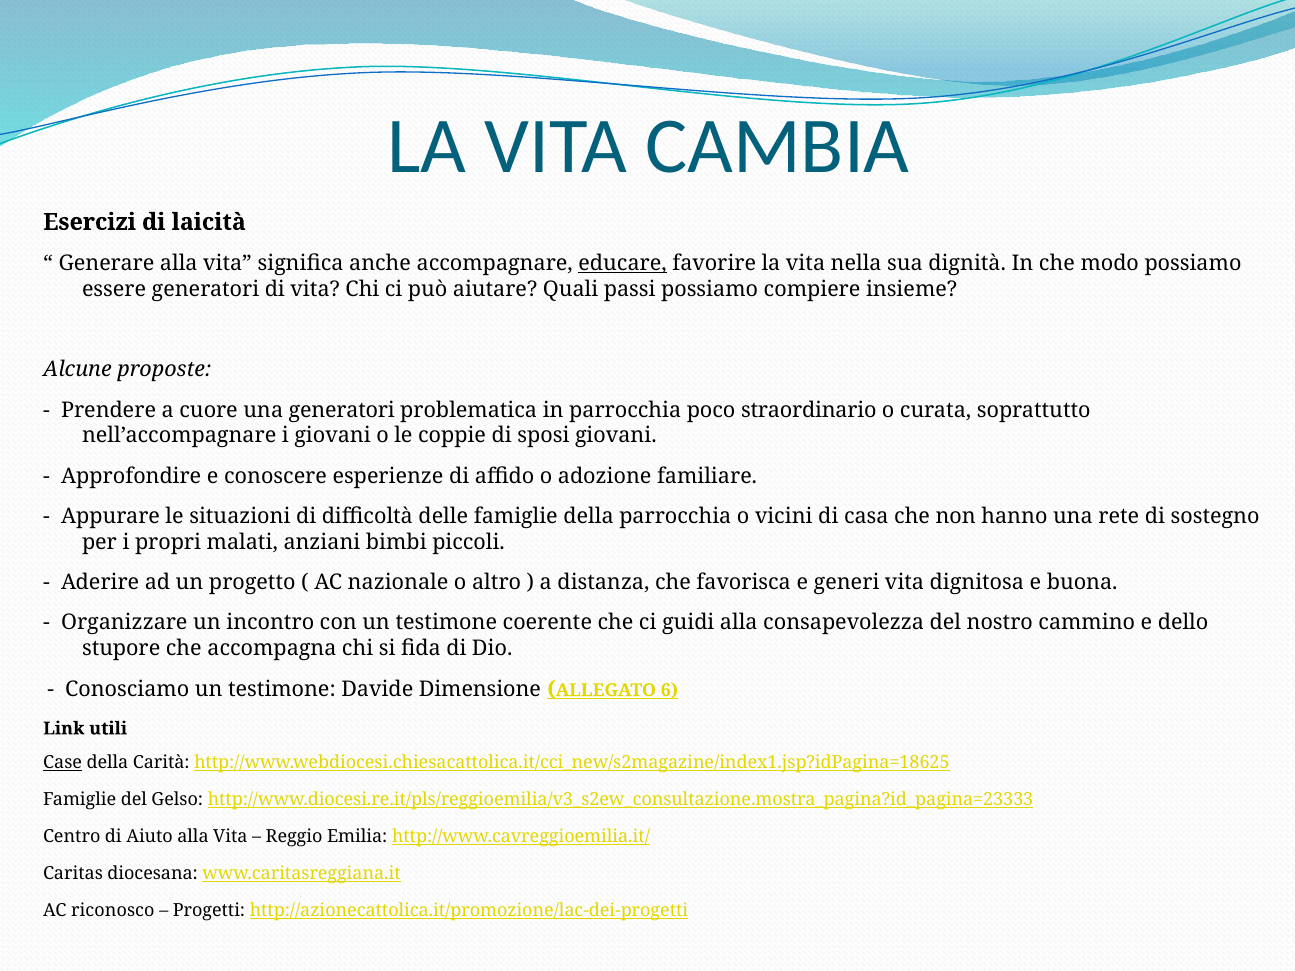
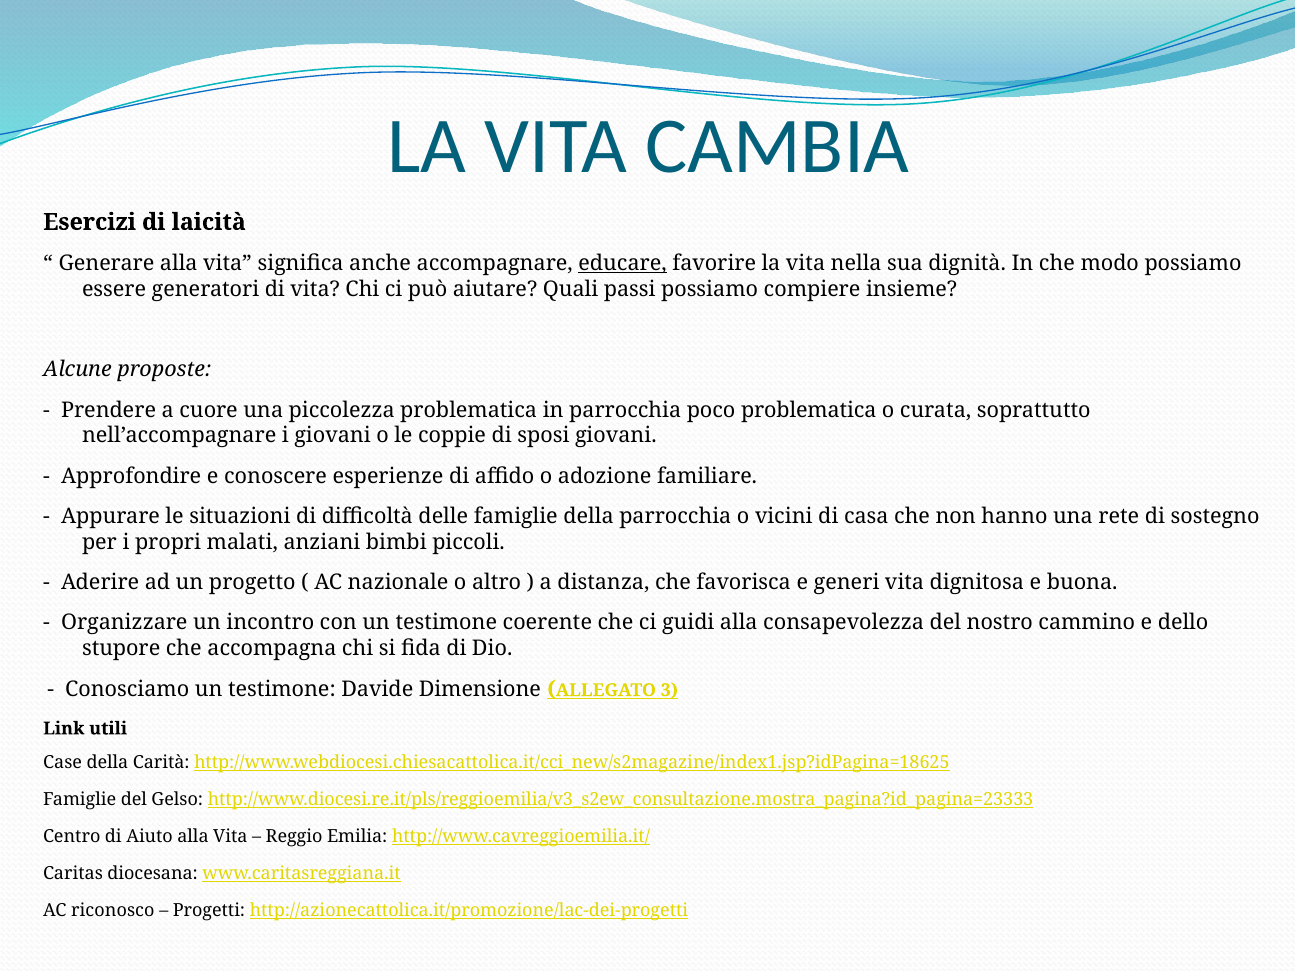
una generatori: generatori -> piccolezza (342, 410)
poco straordinario: straordinario -> problematica (809, 410)
6: 6 -> 3 (669, 690)
Case underline: present -> none (63, 763)
